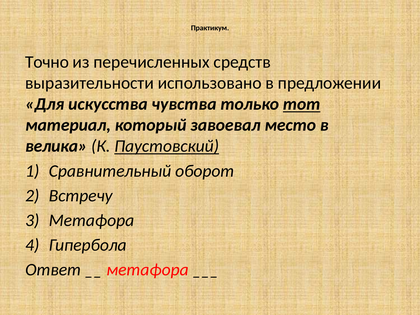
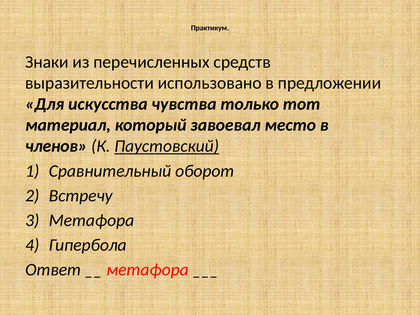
Точно: Точно -> Знаки (47, 62)
тот underline: present -> none (302, 104)
велика: велика -> членов (56, 146)
